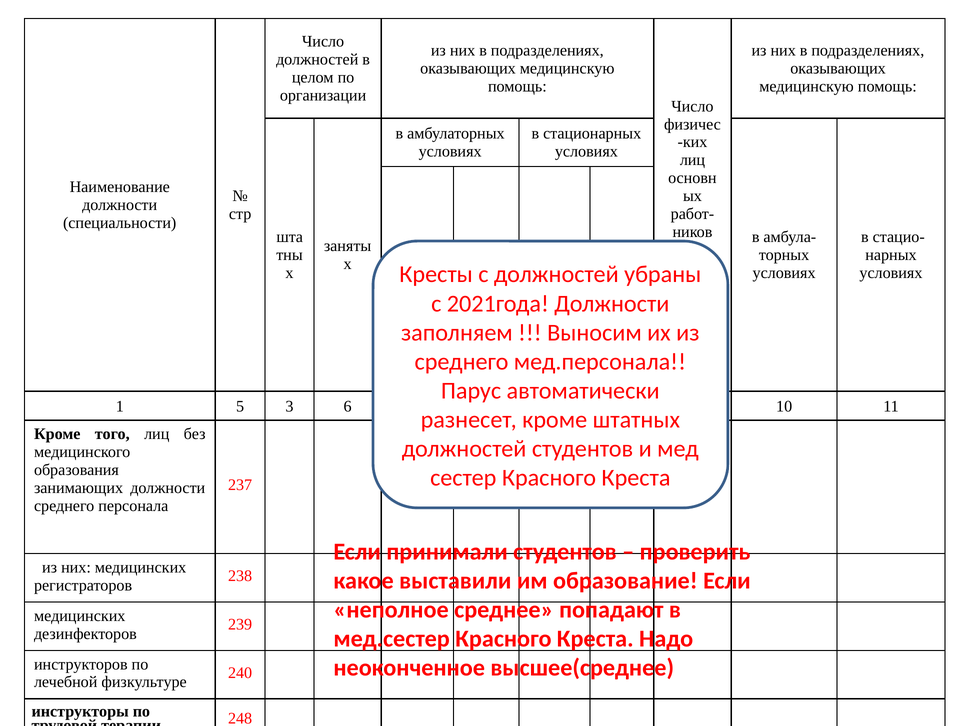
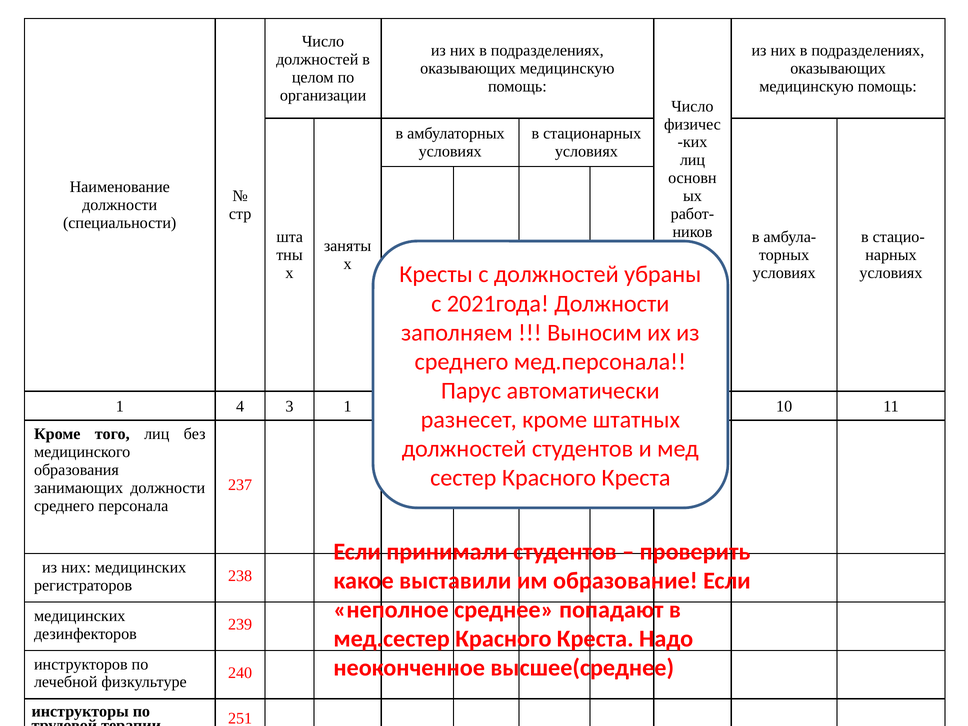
1 5: 5 -> 4 (240, 407)
3 6: 6 -> 1 (348, 407)
248: 248 -> 251 (240, 718)
